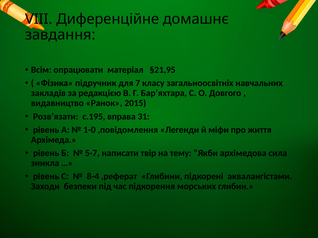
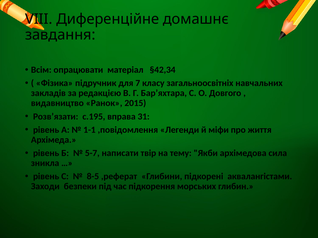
§21,95: §21,95 -> §42,34 (163, 70)
1-0: 1-0 -> 1-1 (89, 130)
8-4: 8-4 -> 8-5 (93, 177)
